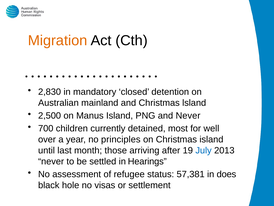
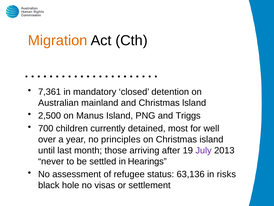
2,830: 2,830 -> 7,361 (50, 92)
and Never: Never -> Triggs (188, 115)
July colour: blue -> purple (204, 150)
57,381: 57,381 -> 63,136 (191, 174)
does: does -> risks (226, 174)
